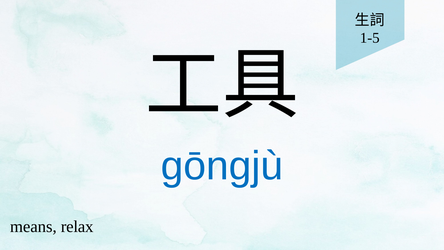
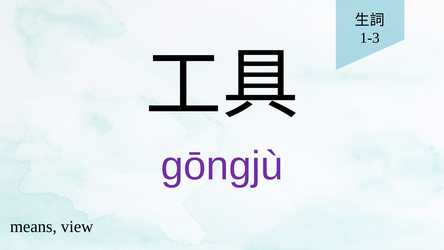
1-5: 1-5 -> 1-3 (370, 38)
gōngjù colour: blue -> purple (222, 166)
relax: relax -> view (77, 226)
